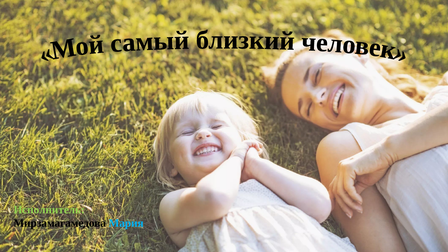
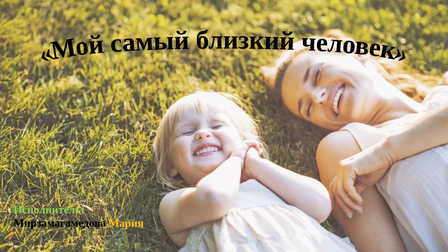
Мария colour: light blue -> yellow (126, 223)
